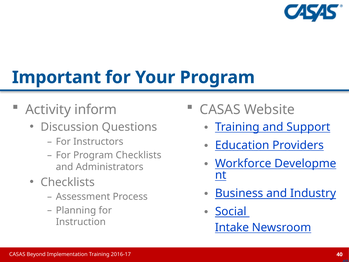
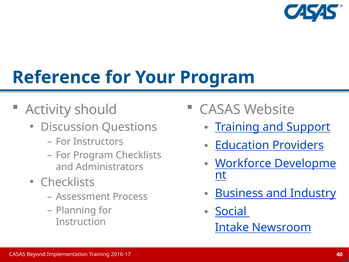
Important: Important -> Reference (56, 77)
inform: inform -> should (96, 110)
